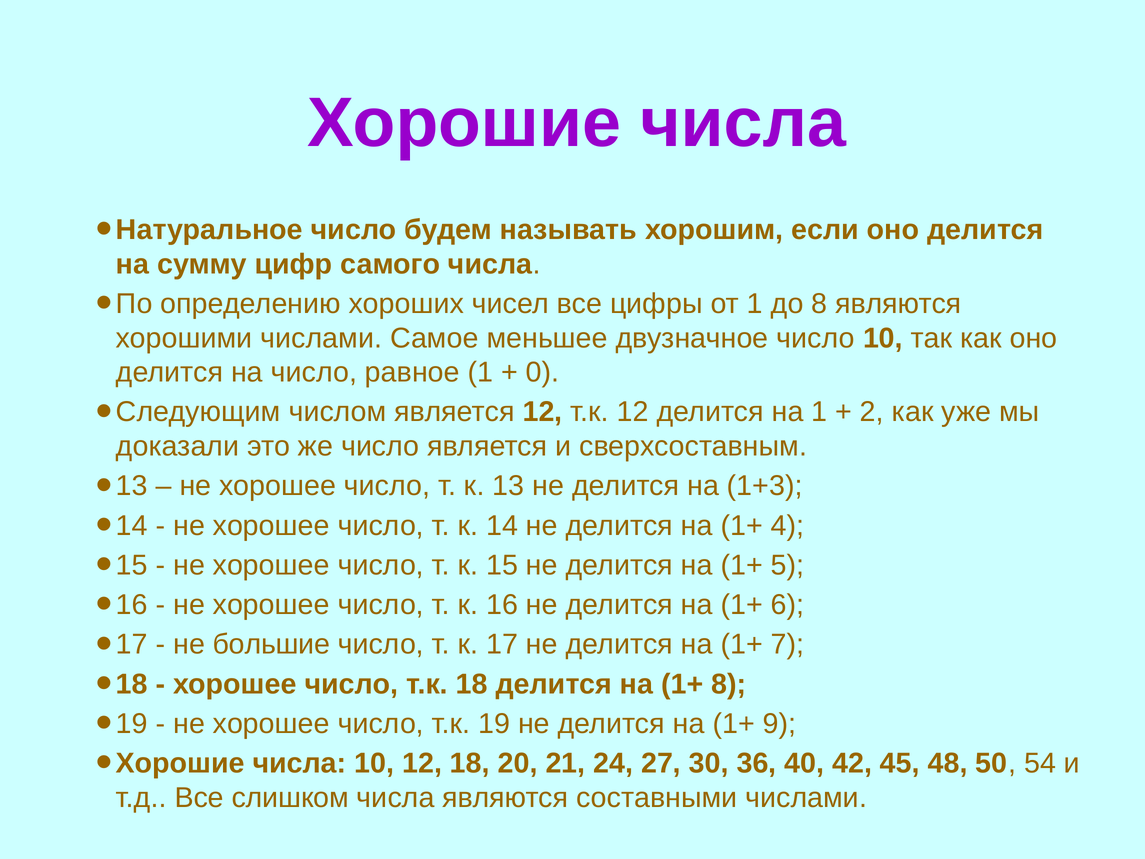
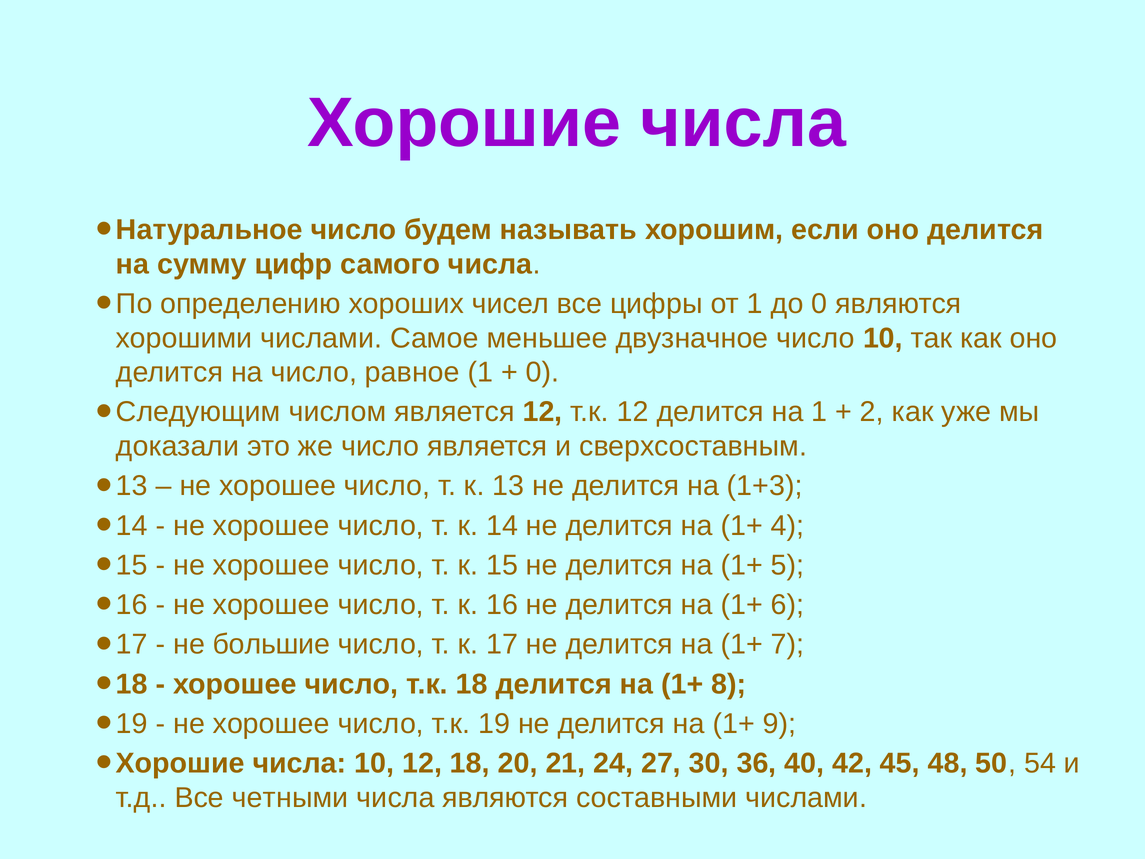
до 8: 8 -> 0 (819, 304)
слишком: слишком -> четными (290, 797)
